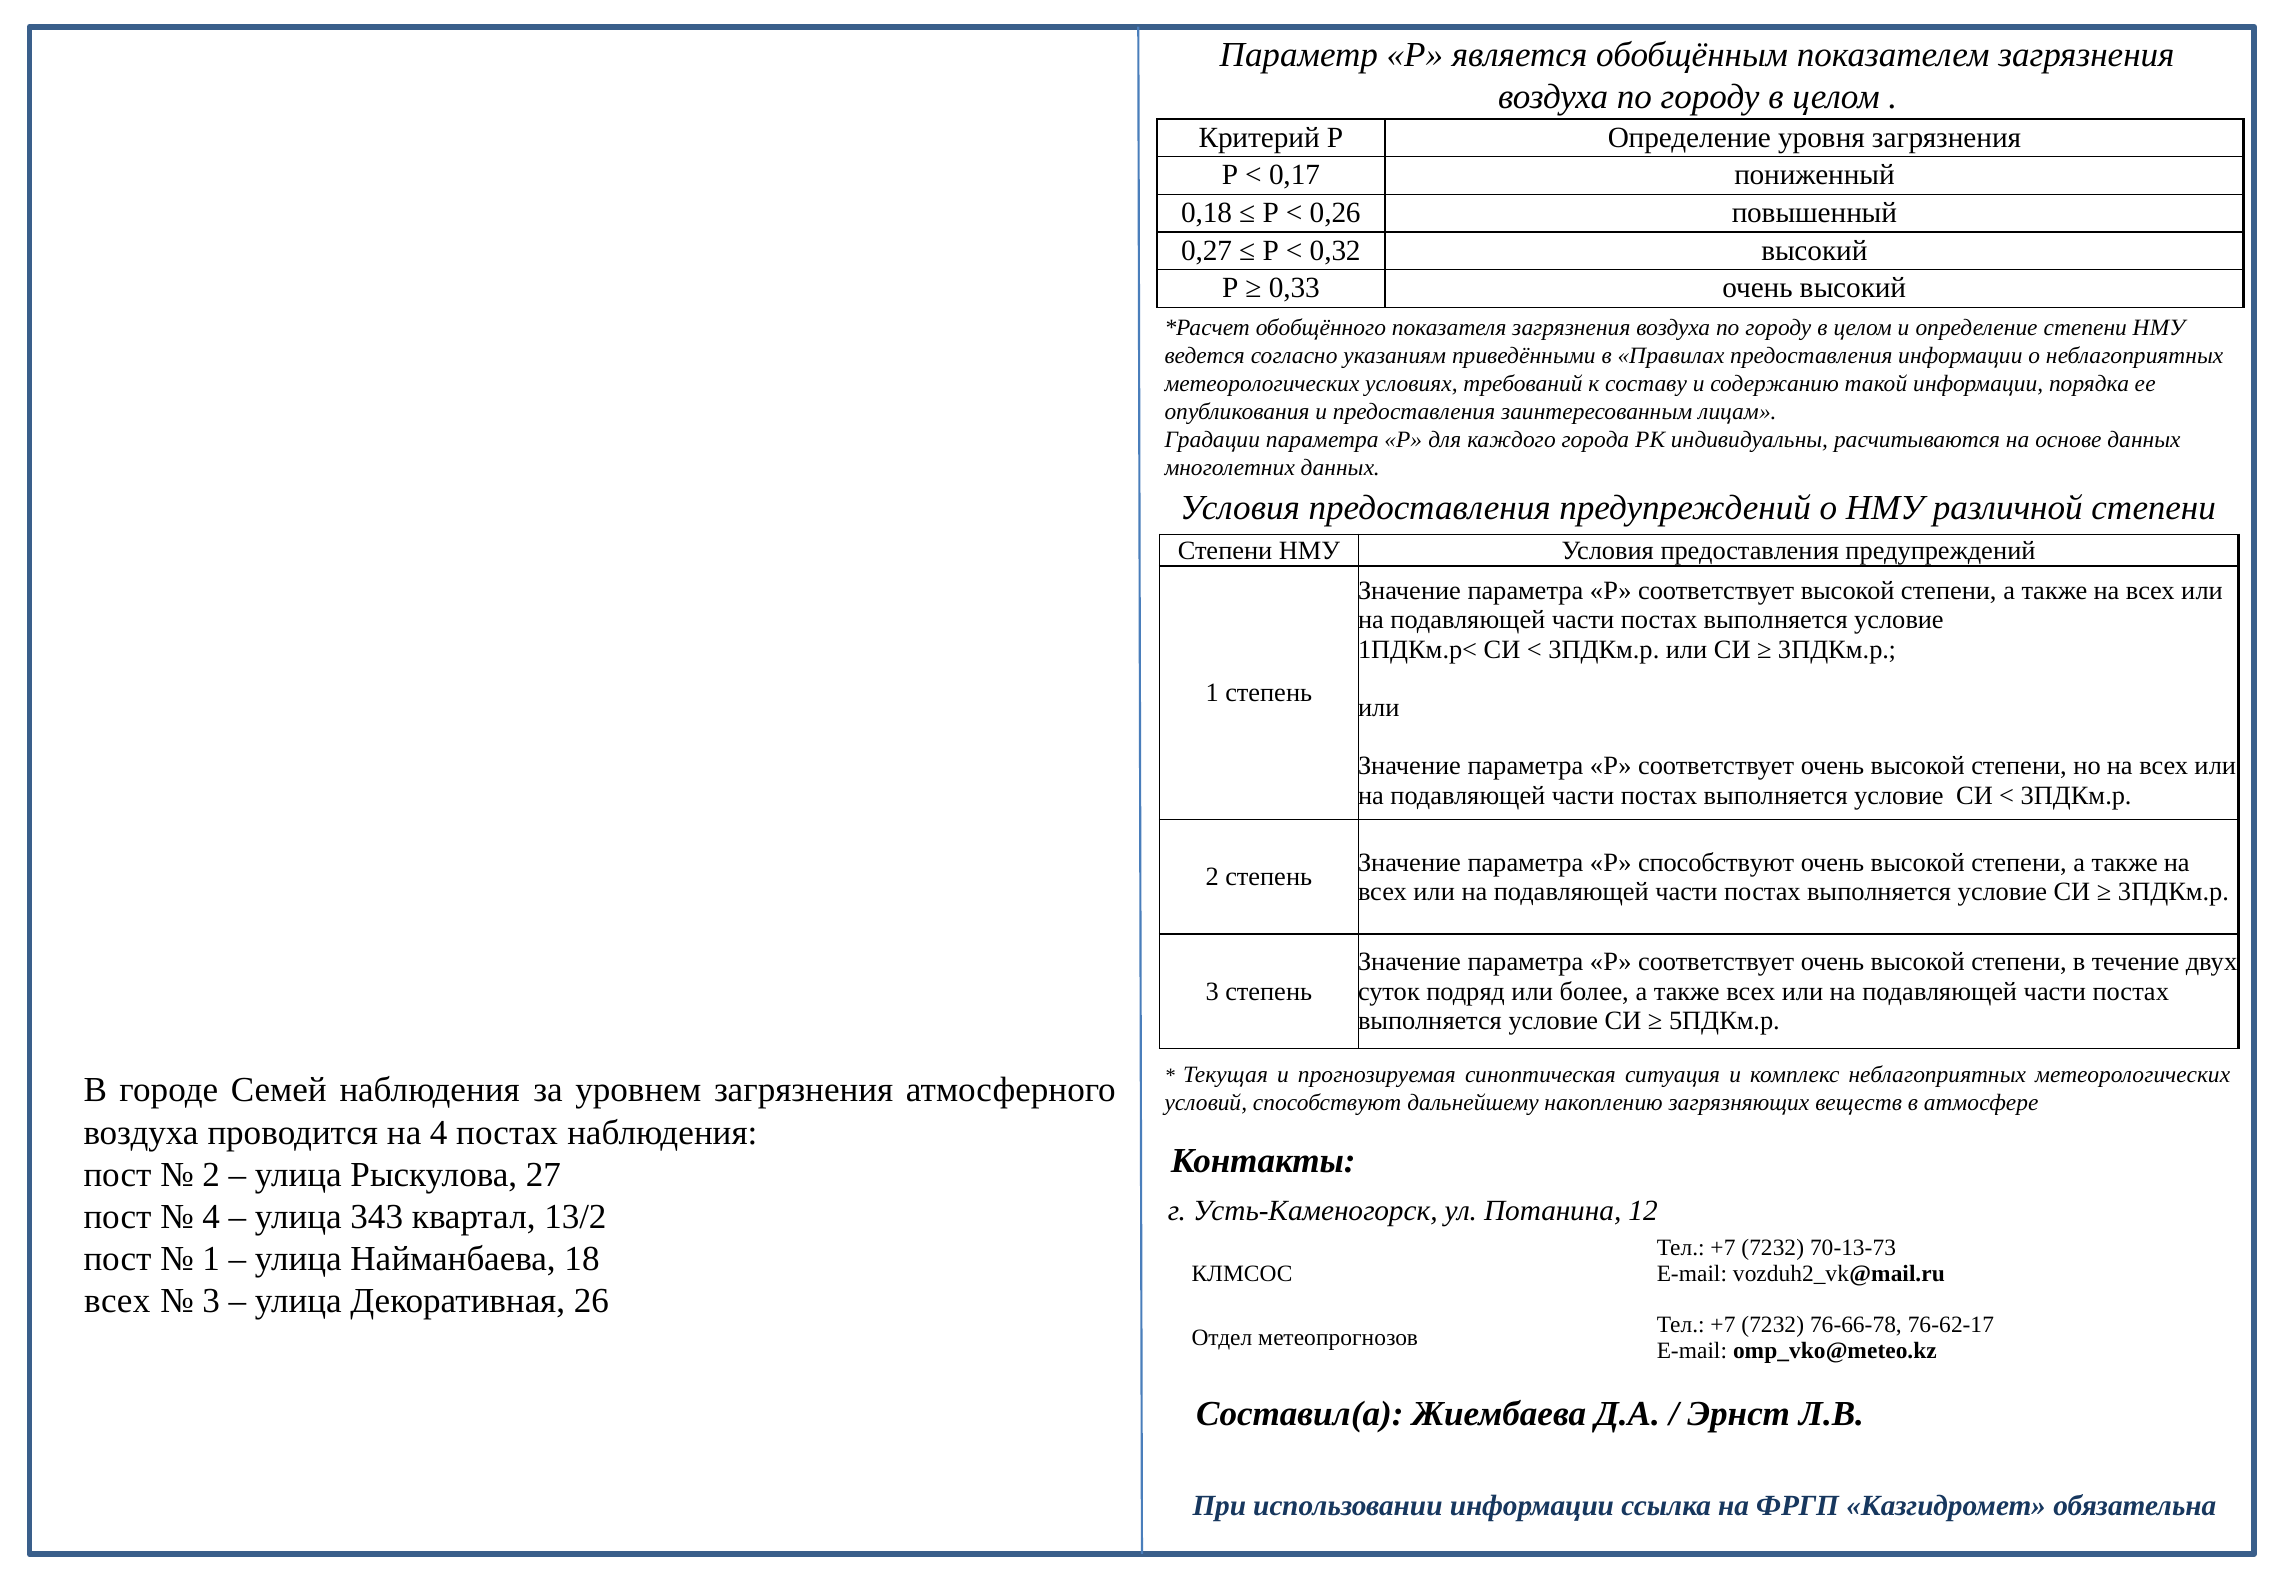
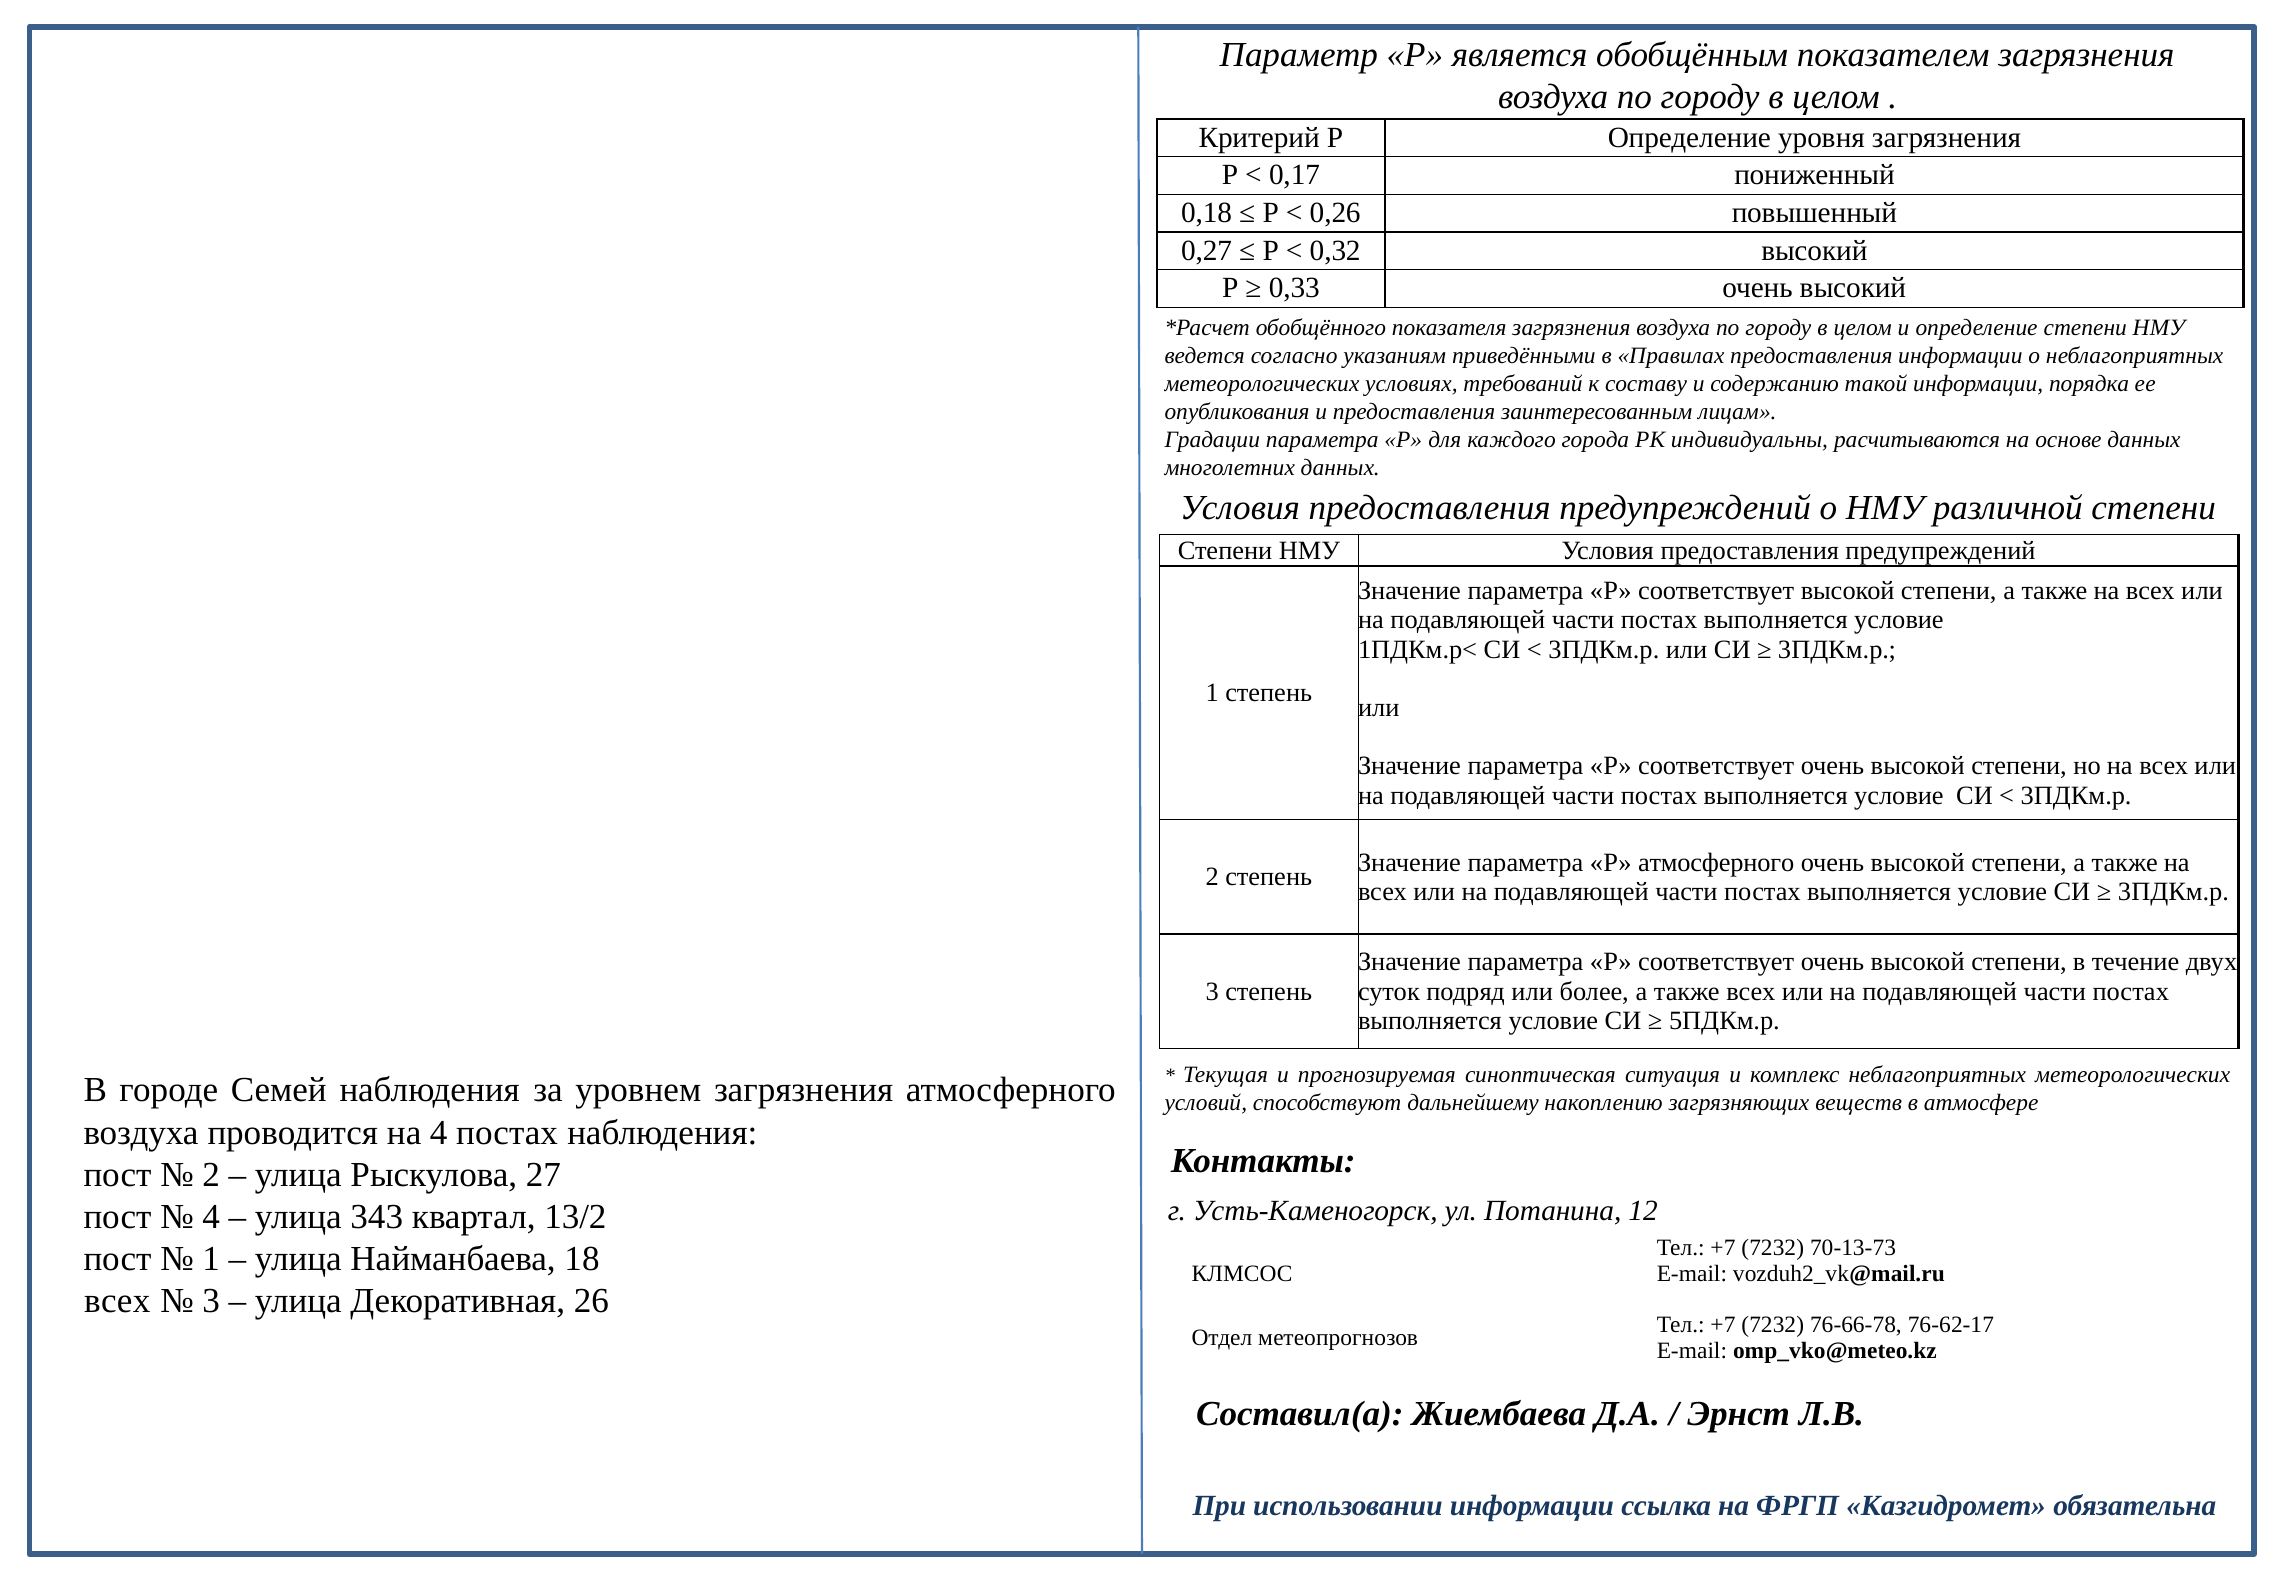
Р способствуют: способствуют -> атмосферного (1716, 863)
